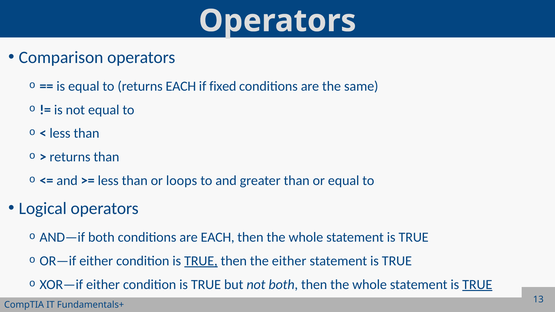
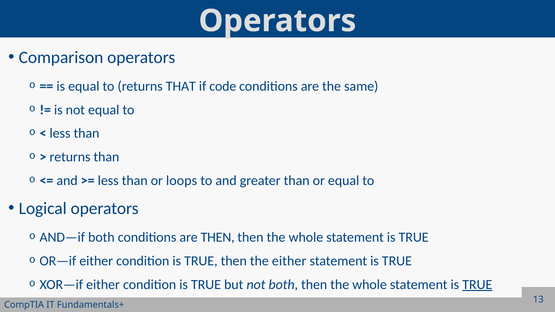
returns EACH: EACH -> THAT (181, 86)
fixed: fixed -> code (223, 86)
are EACH: EACH -> THEN (218, 238)
TRUE underline: present -> none (201, 261)
